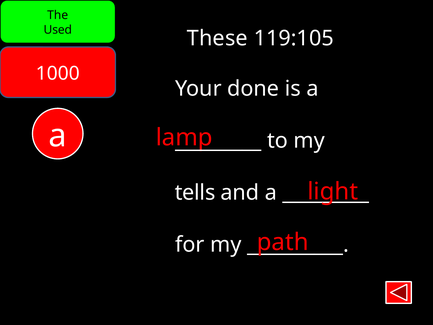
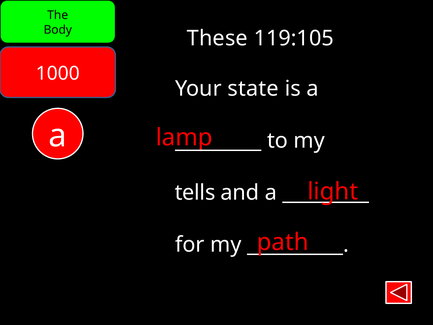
Used: Used -> Body (58, 30)
done: done -> state (253, 89)
